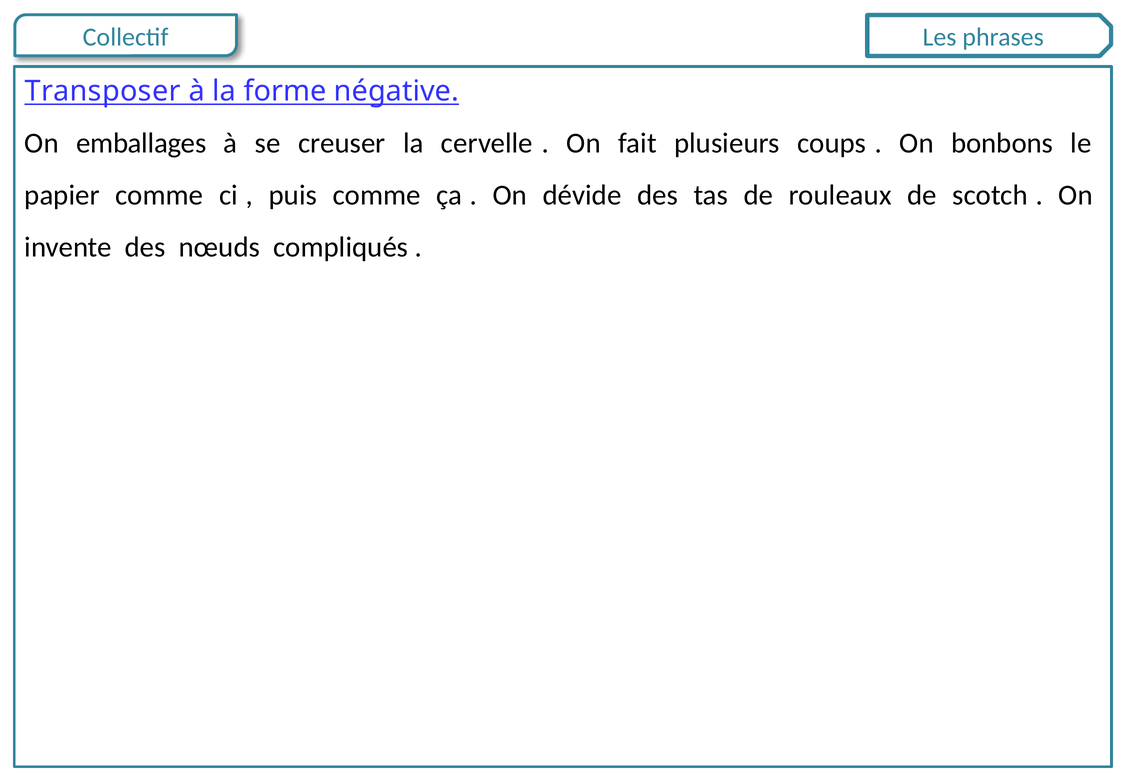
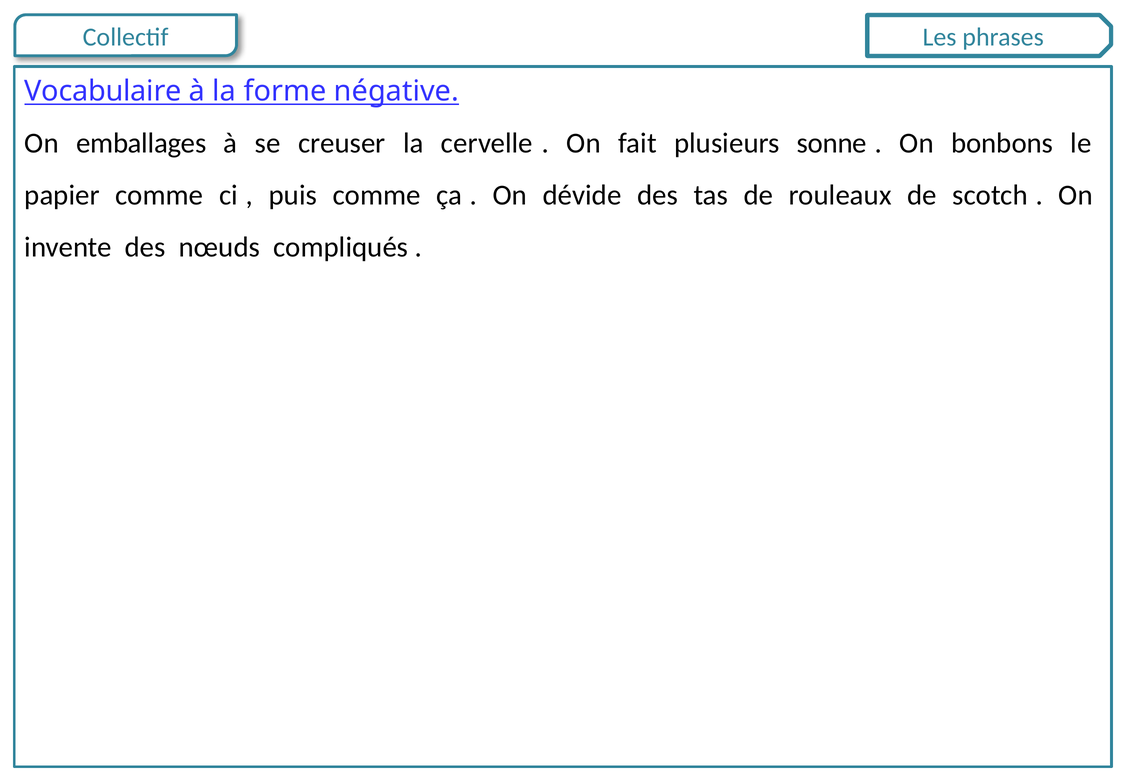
Transposer: Transposer -> Vocabulaire (103, 91)
coups: coups -> sonne (832, 143)
